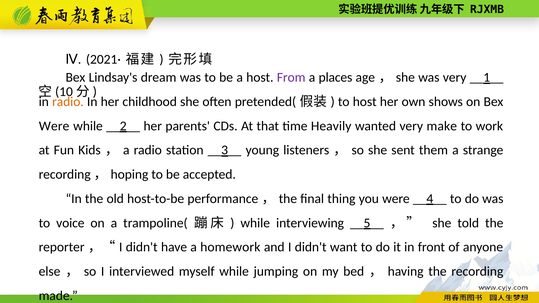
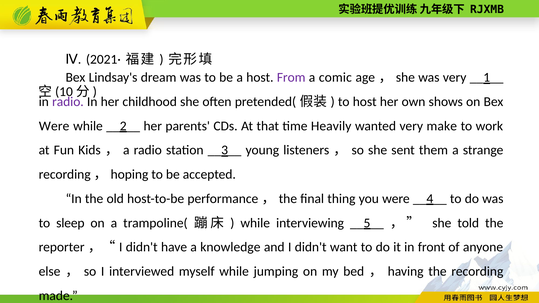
places: places -> comic (335, 77)
radio colour: orange -> purple (68, 102)
voice: voice -> sleep (70, 223)
homework: homework -> knowledge (230, 247)
